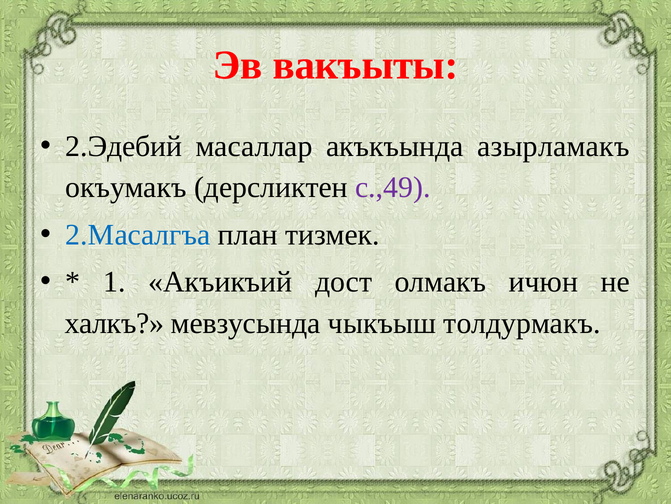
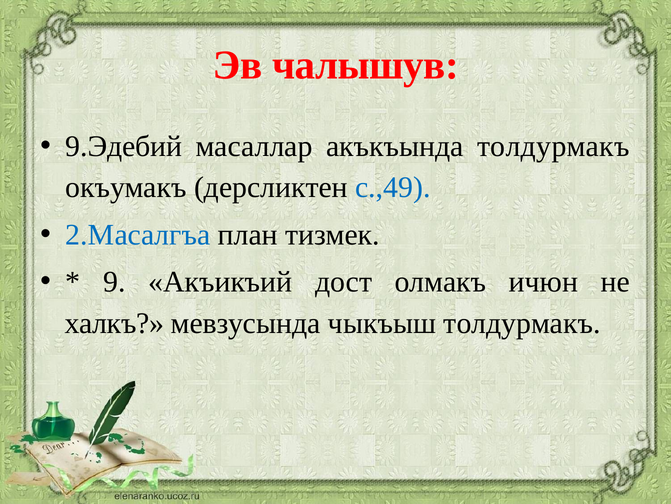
вакъыты: вакъыты -> чалышув (366, 65)
2.Эдебий: 2.Эдебий -> 9.Эдебий (124, 146)
акъкъында азырламакъ: азырламакъ -> толдурмакъ (553, 146)
с.,49 colour: purple -> blue (393, 187)
1: 1 -> 9 (114, 282)
